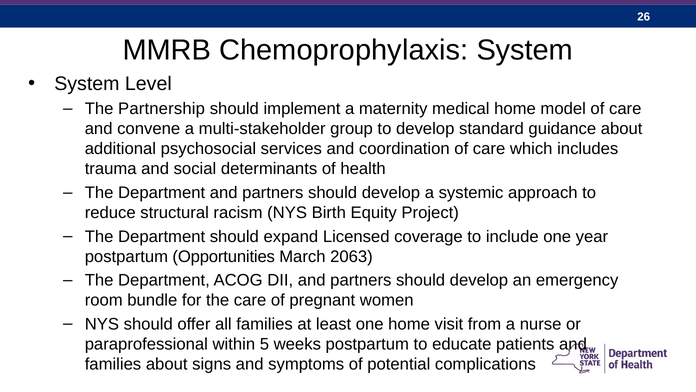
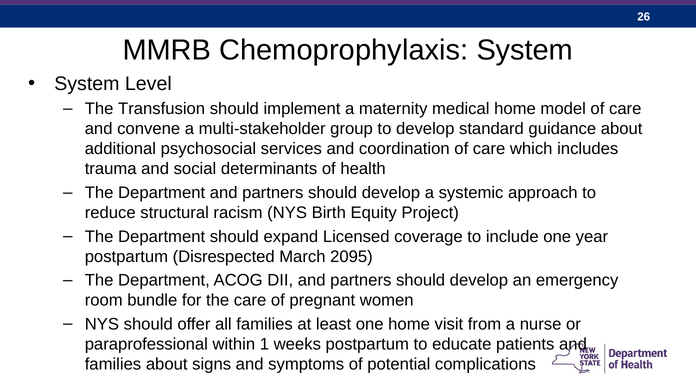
Partnership: Partnership -> Transfusion (162, 109)
Opportunities: Opportunities -> Disrespected (224, 256)
2063: 2063 -> 2095 (351, 256)
5: 5 -> 1 (264, 344)
